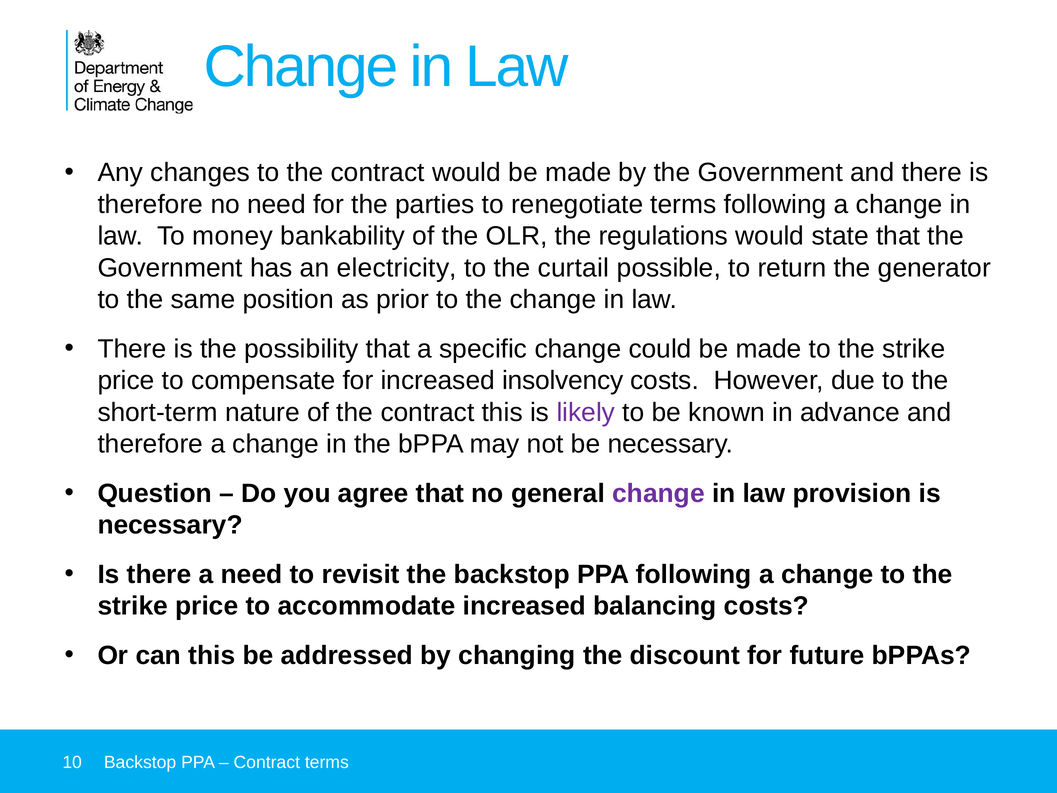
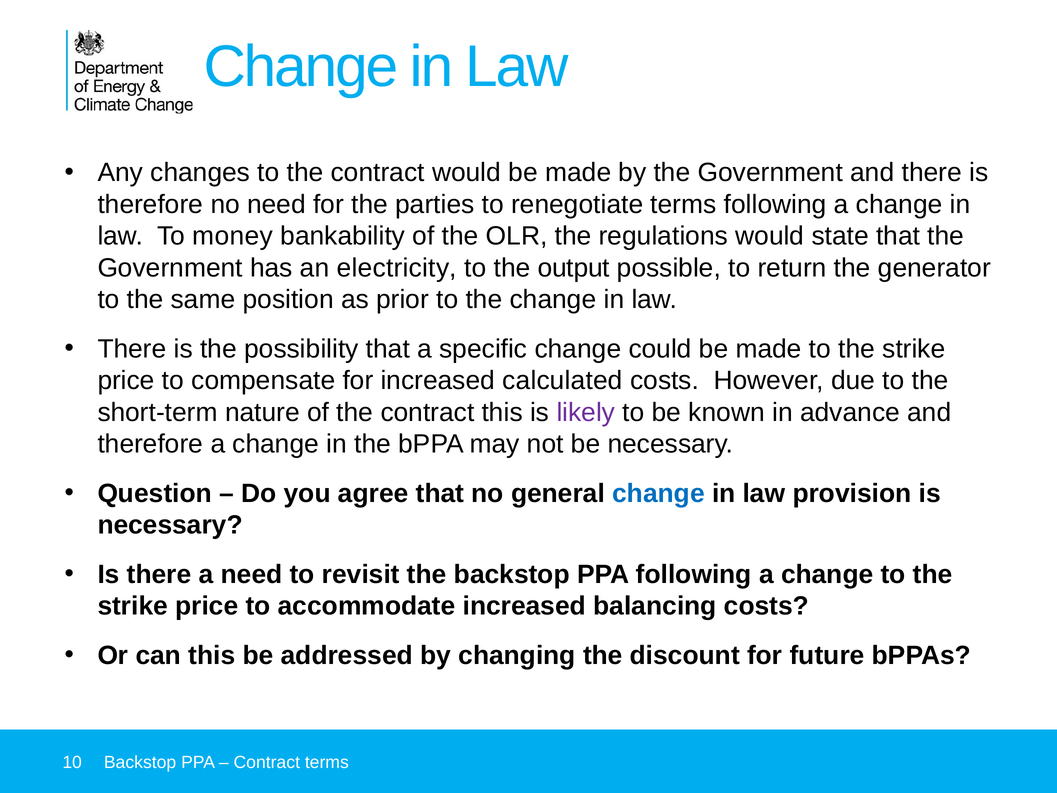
curtail: curtail -> output (574, 268)
insolvency: insolvency -> calculated (563, 381)
change colour: purple -> blue (658, 493)
